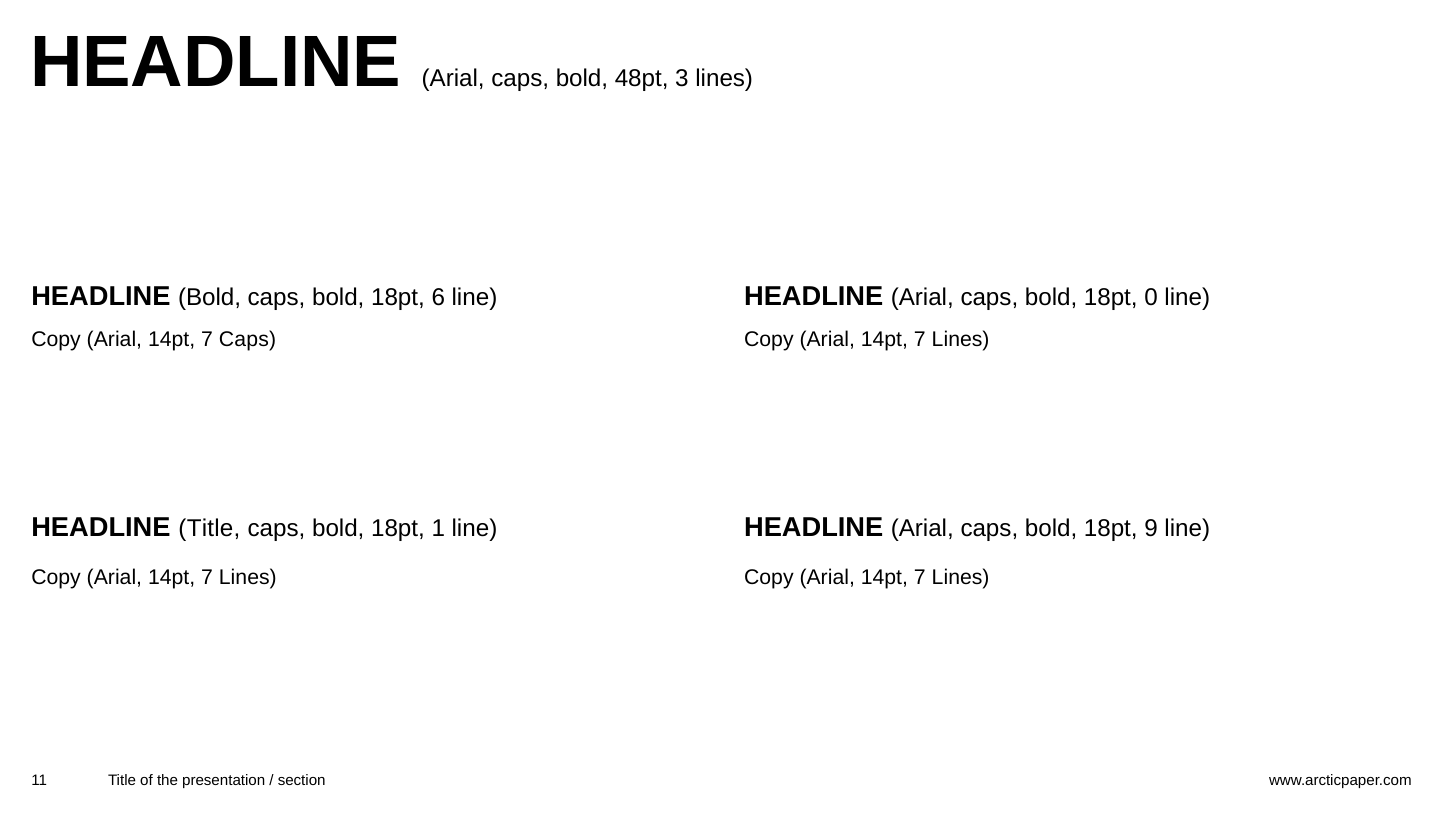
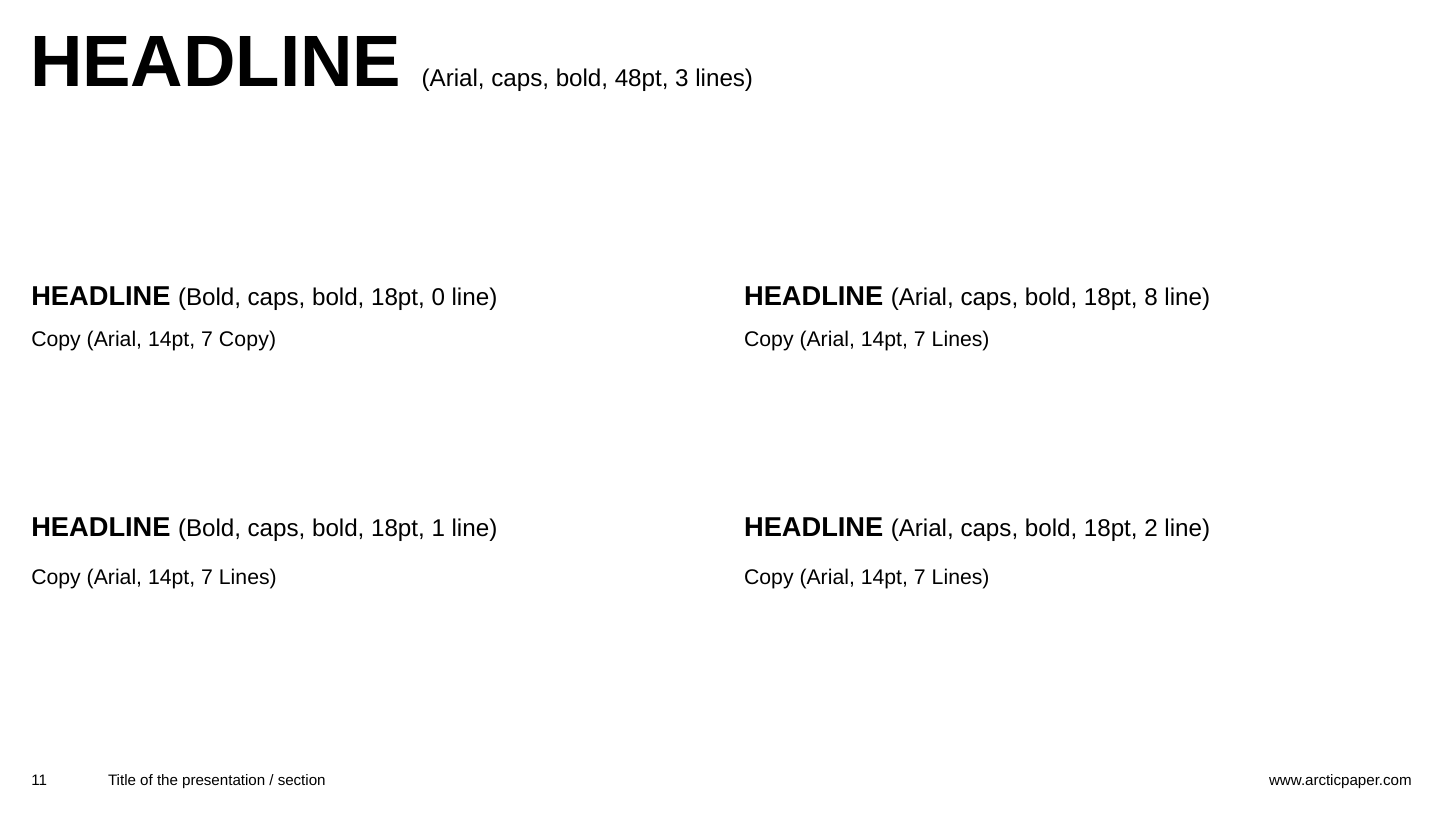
6: 6 -> 0 (438, 297)
0: 0 -> 8 (1151, 297)
7 Caps: Caps -> Copy (248, 340)
Title: Title -> Bold (210, 529)
9: 9 -> 2 (1151, 529)
